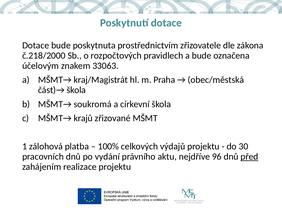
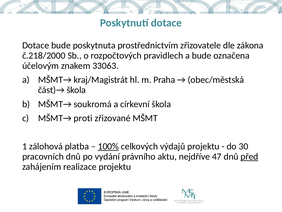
krajů: krajů -> proti (83, 118)
100% underline: none -> present (108, 146)
96: 96 -> 47 (217, 156)
